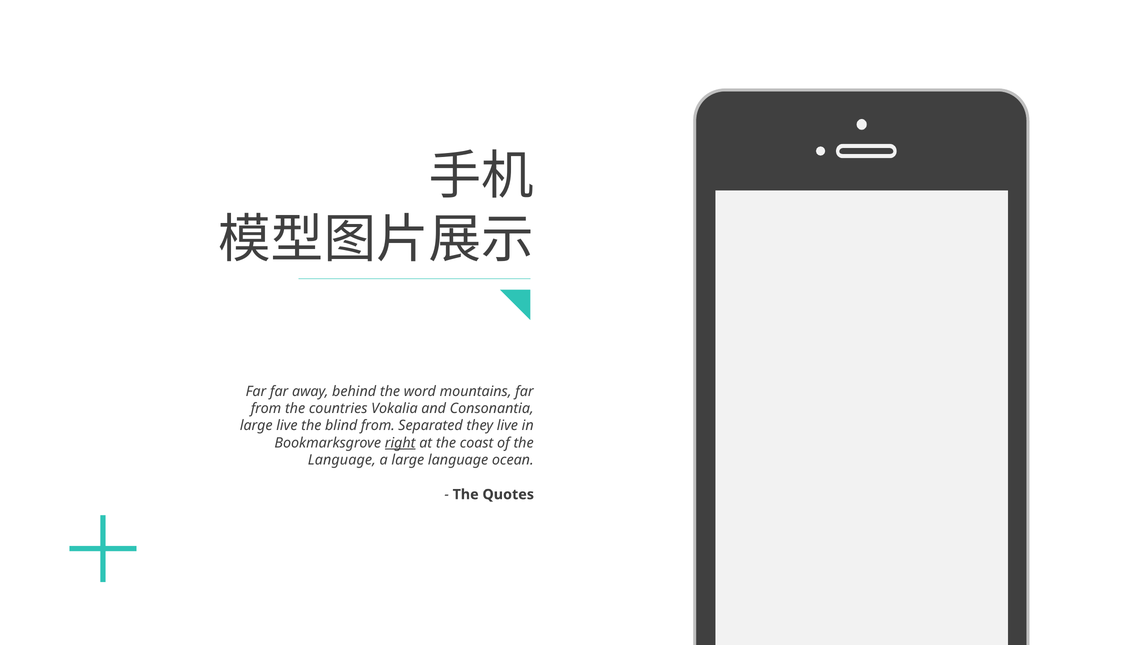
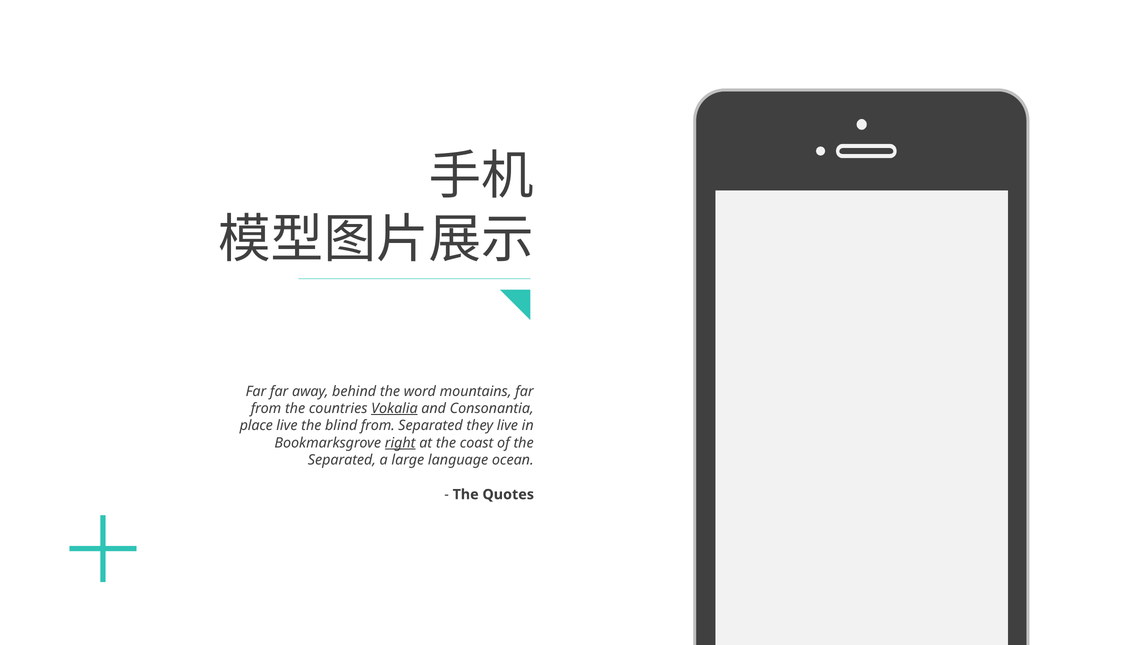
Vokalia underline: none -> present (394, 409)
large: large -> place (256, 426)
Language: Language -> Separated (342, 460)
